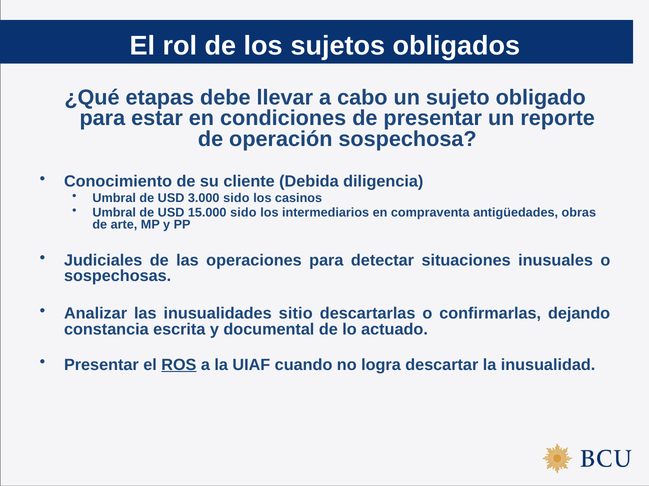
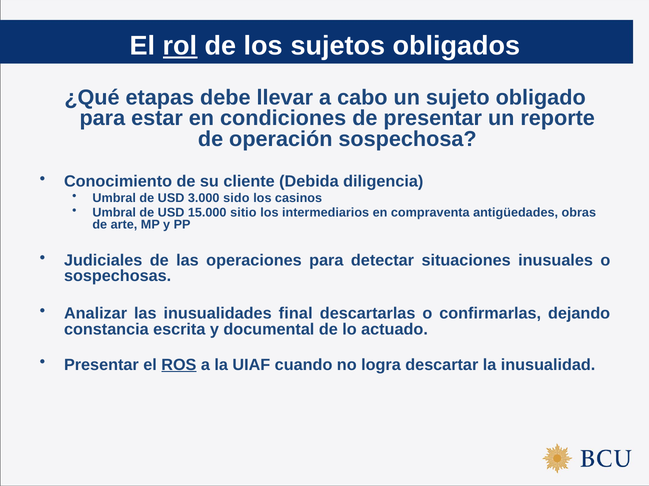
rol underline: none -> present (180, 46)
15.000 sido: sido -> sitio (243, 213)
sitio: sitio -> final (296, 314)
